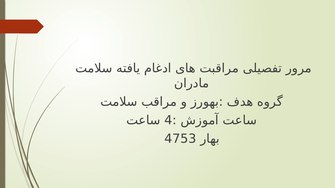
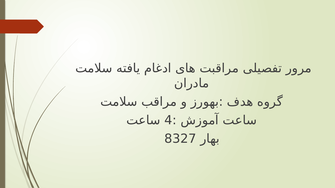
4753: 4753 -> 8327 (180, 139)
